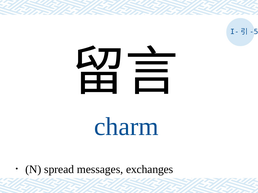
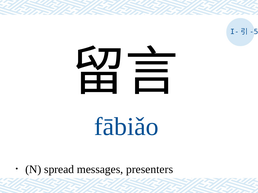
charm: charm -> fābiǎo (126, 127)
exchanges: exchanges -> presenters (150, 170)
